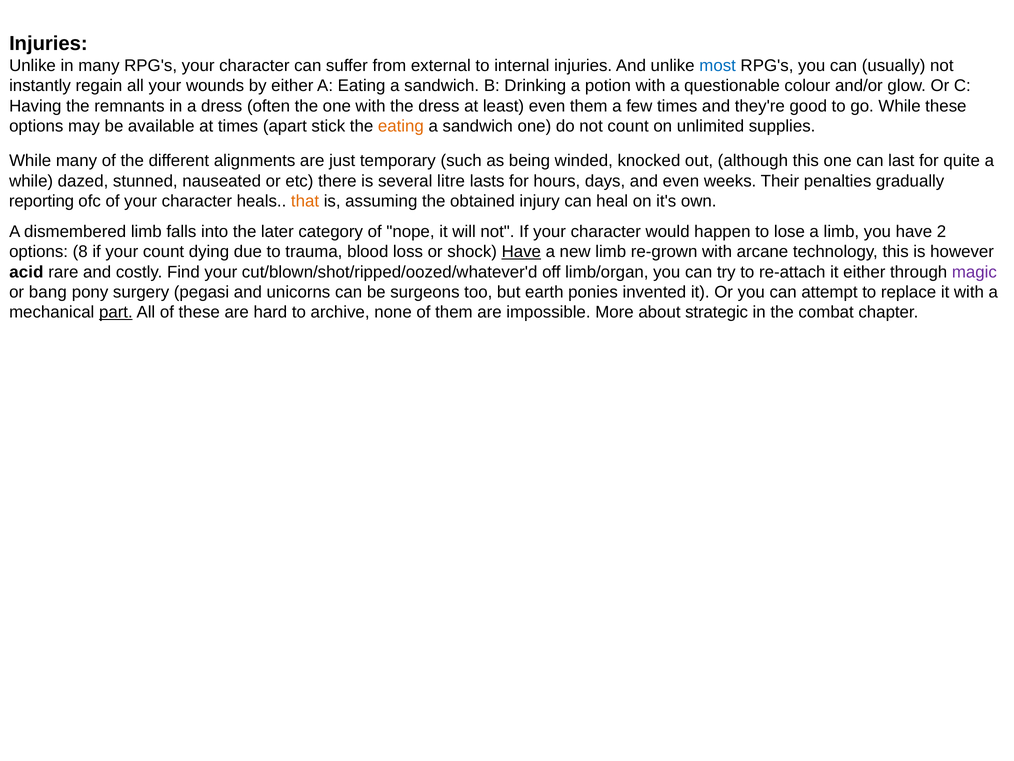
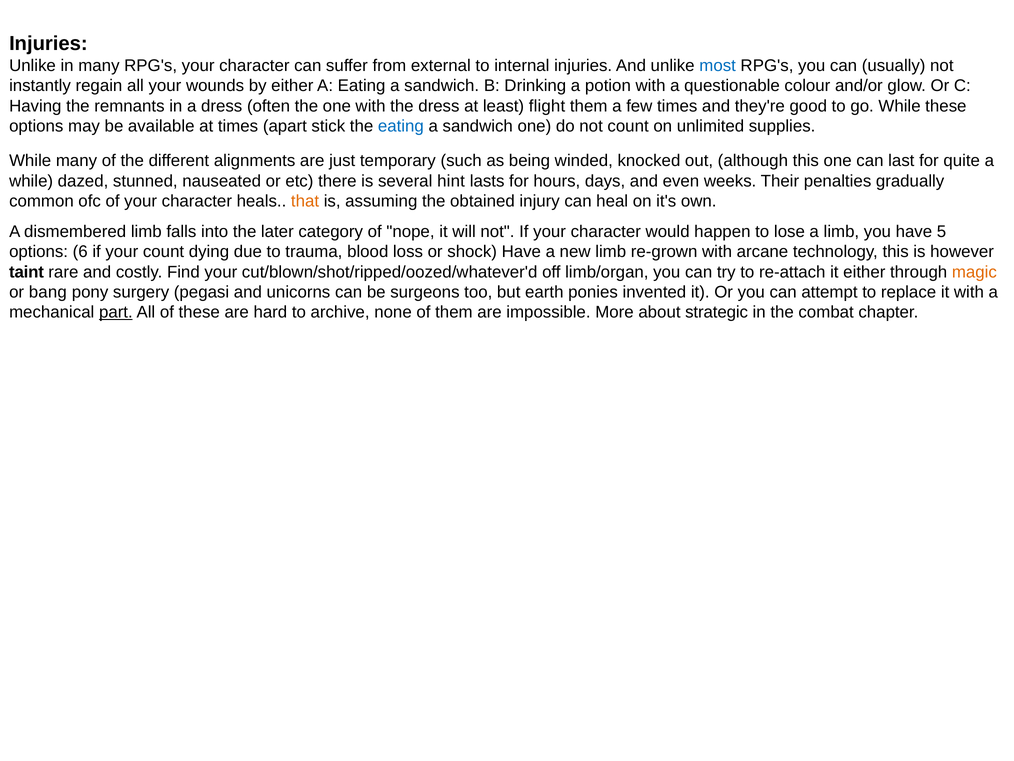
least even: even -> flight (547, 106)
eating colour: orange -> blue (401, 126)
litre: litre -> hint (451, 181)
reporting: reporting -> common (41, 201)
2: 2 -> 5 (942, 231)
8: 8 -> 6 (80, 252)
Have underline: present -> none (521, 252)
acid: acid -> taint (27, 272)
magic colour: purple -> orange (974, 272)
